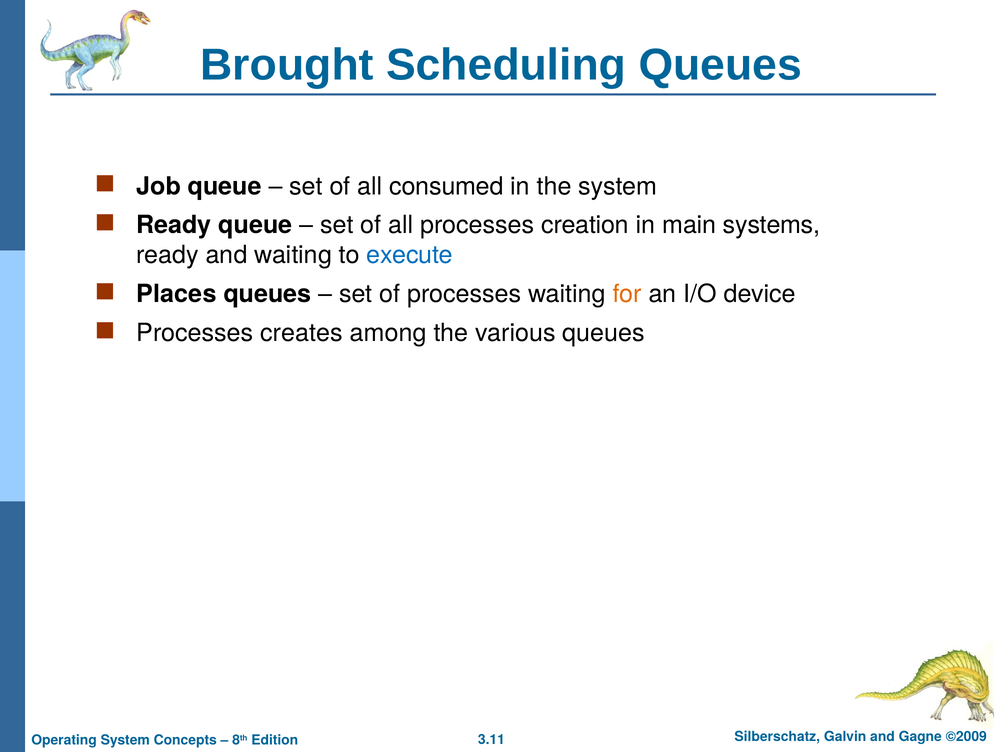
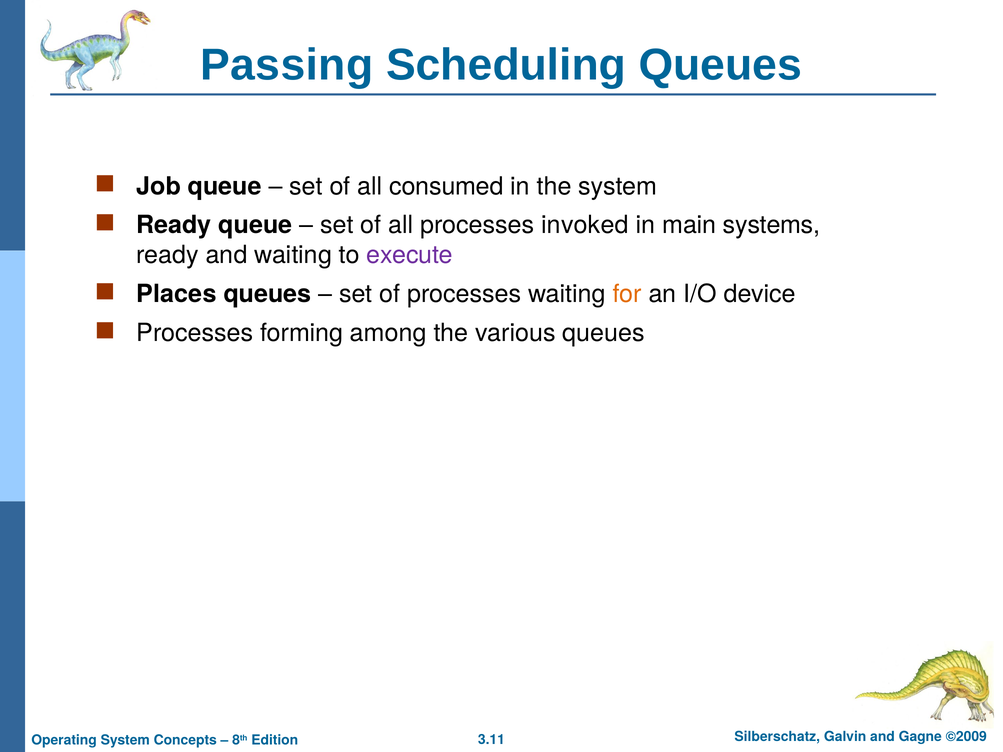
Brought: Brought -> Passing (287, 65)
creation: creation -> invoked (585, 225)
execute colour: blue -> purple (410, 255)
creates: creates -> forming (302, 333)
